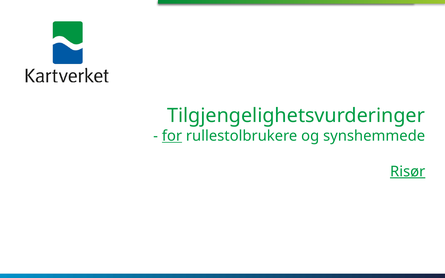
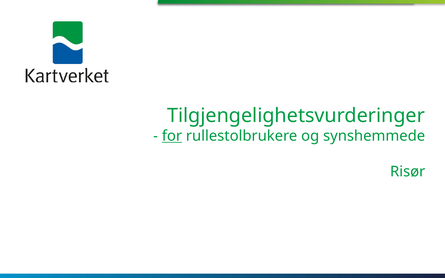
Risør underline: present -> none (408, 172)
